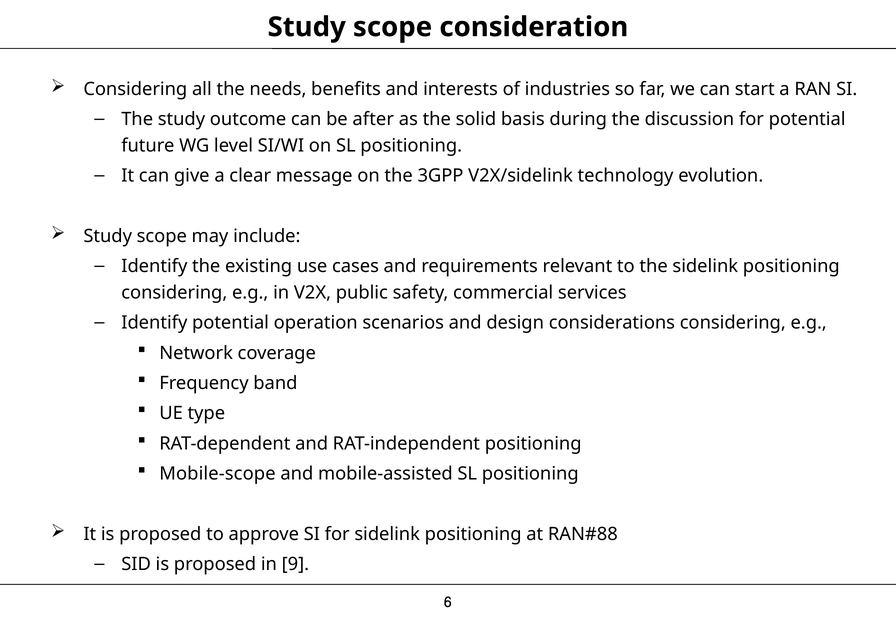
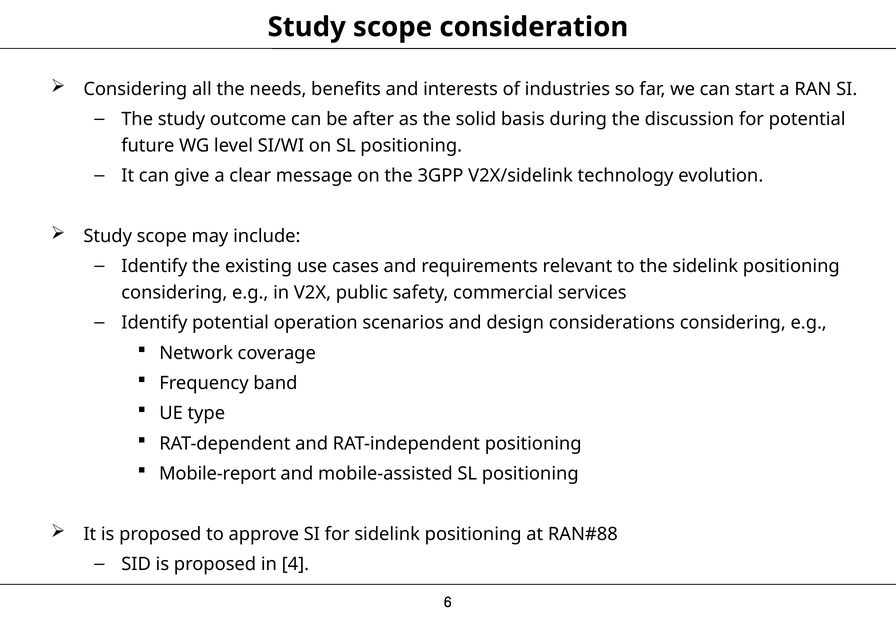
Mobile-scope: Mobile-scope -> Mobile-report (218, 473)
9: 9 -> 4 (295, 564)
